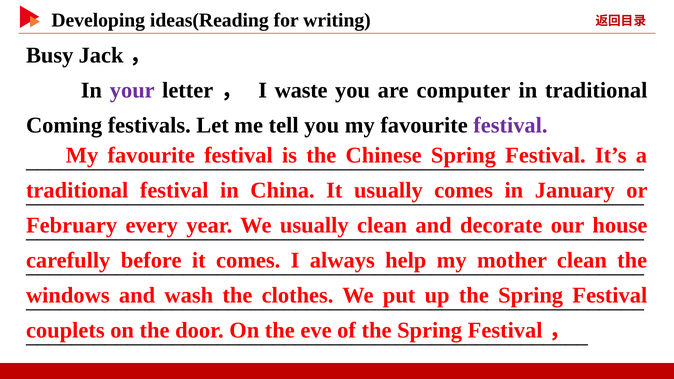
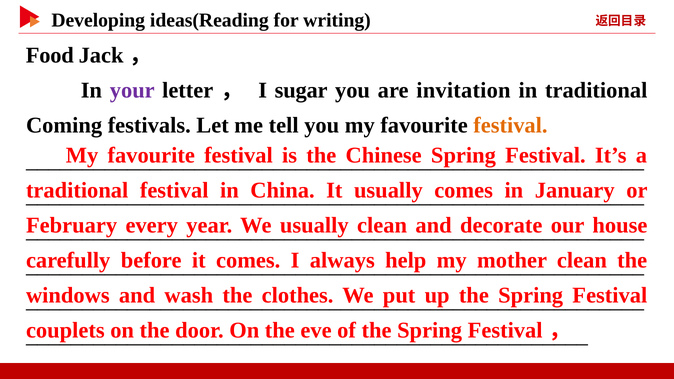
Busy: Busy -> Food (50, 55)
waste: waste -> sugar (301, 90)
computer: computer -> invitation (463, 90)
festival colour: purple -> orange (510, 125)
